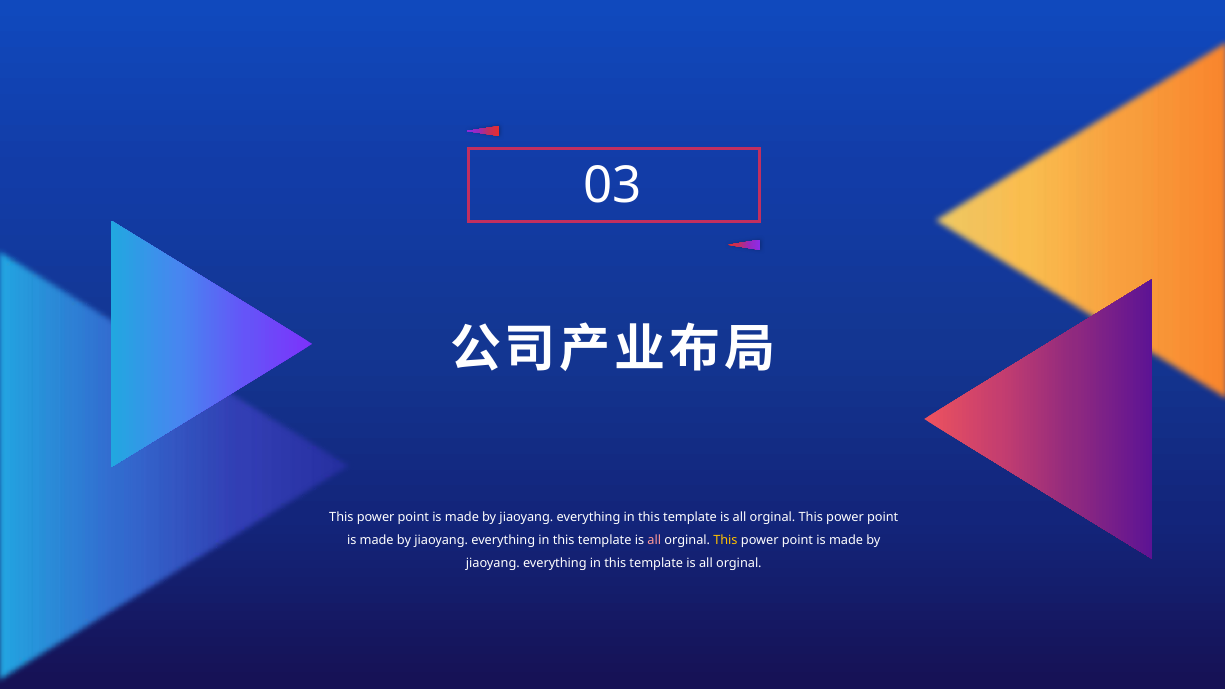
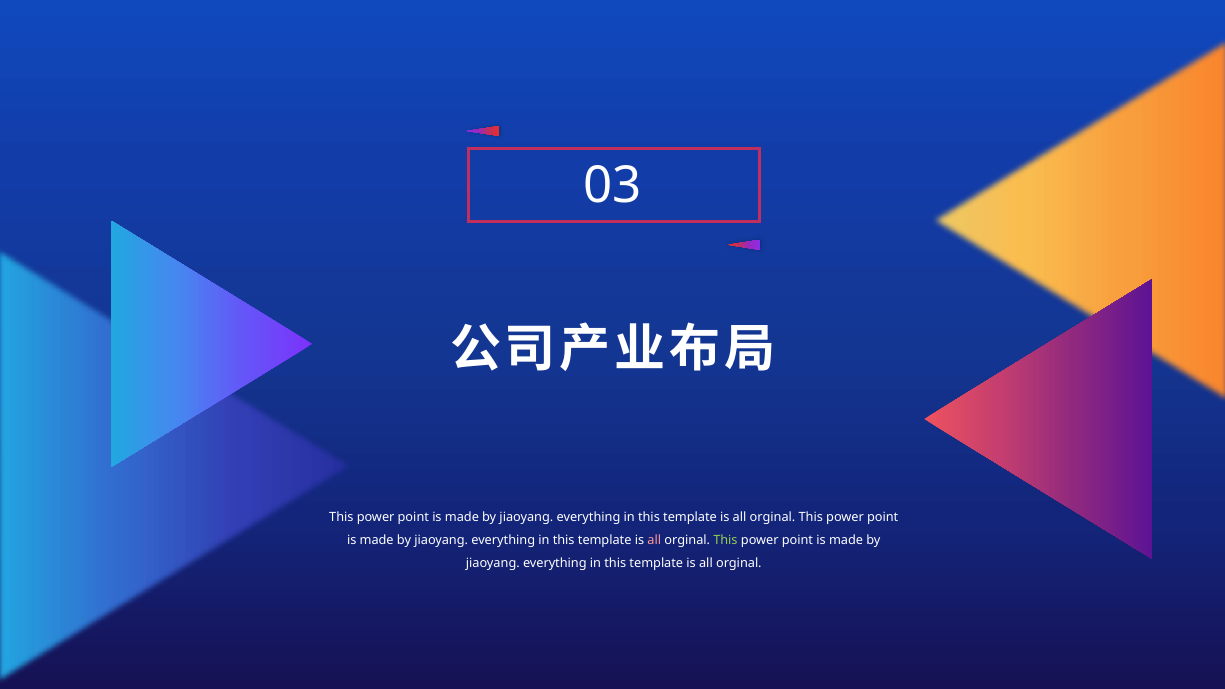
This colour: yellow -> light green (725, 541)
